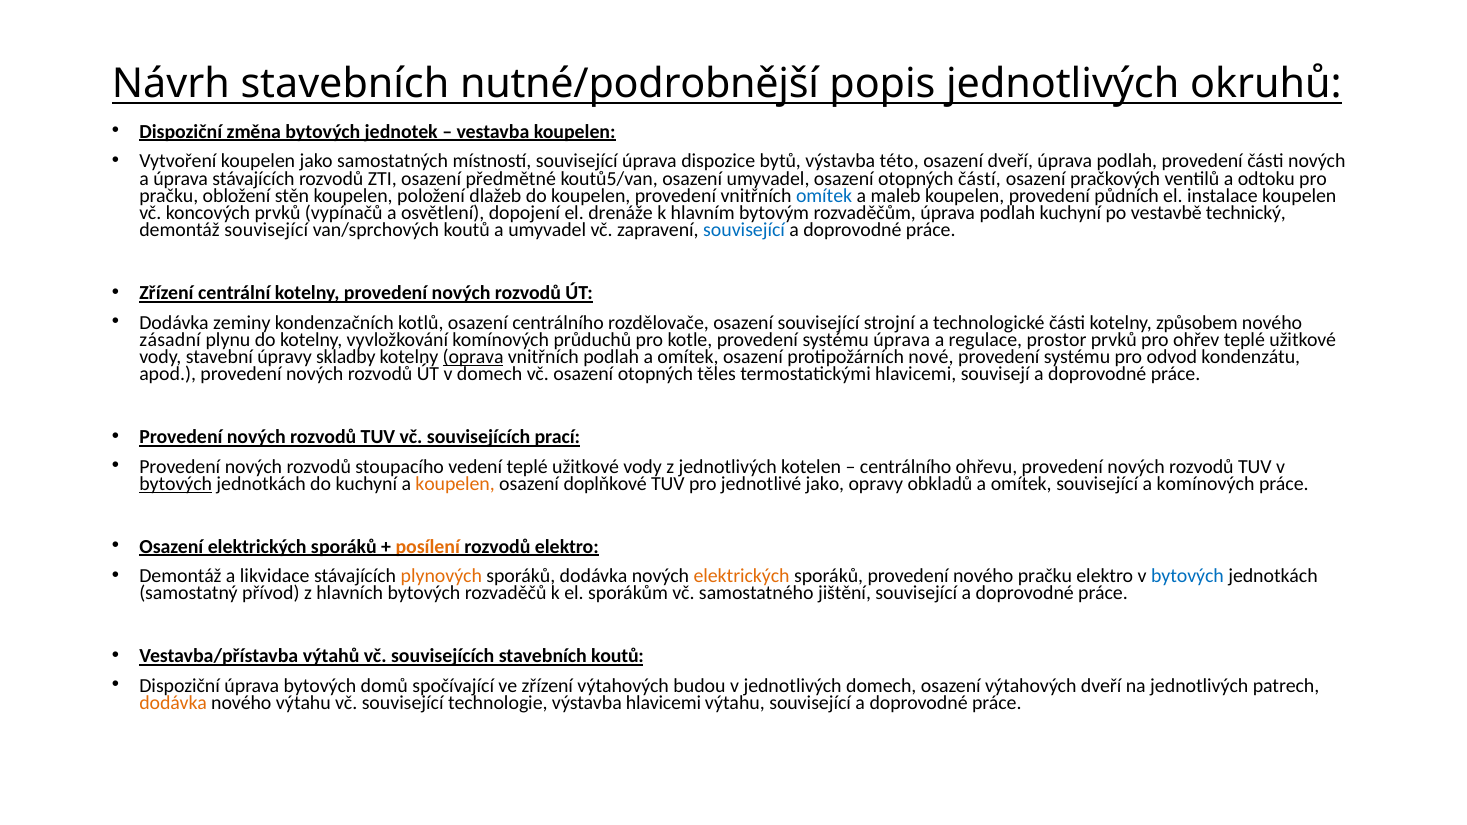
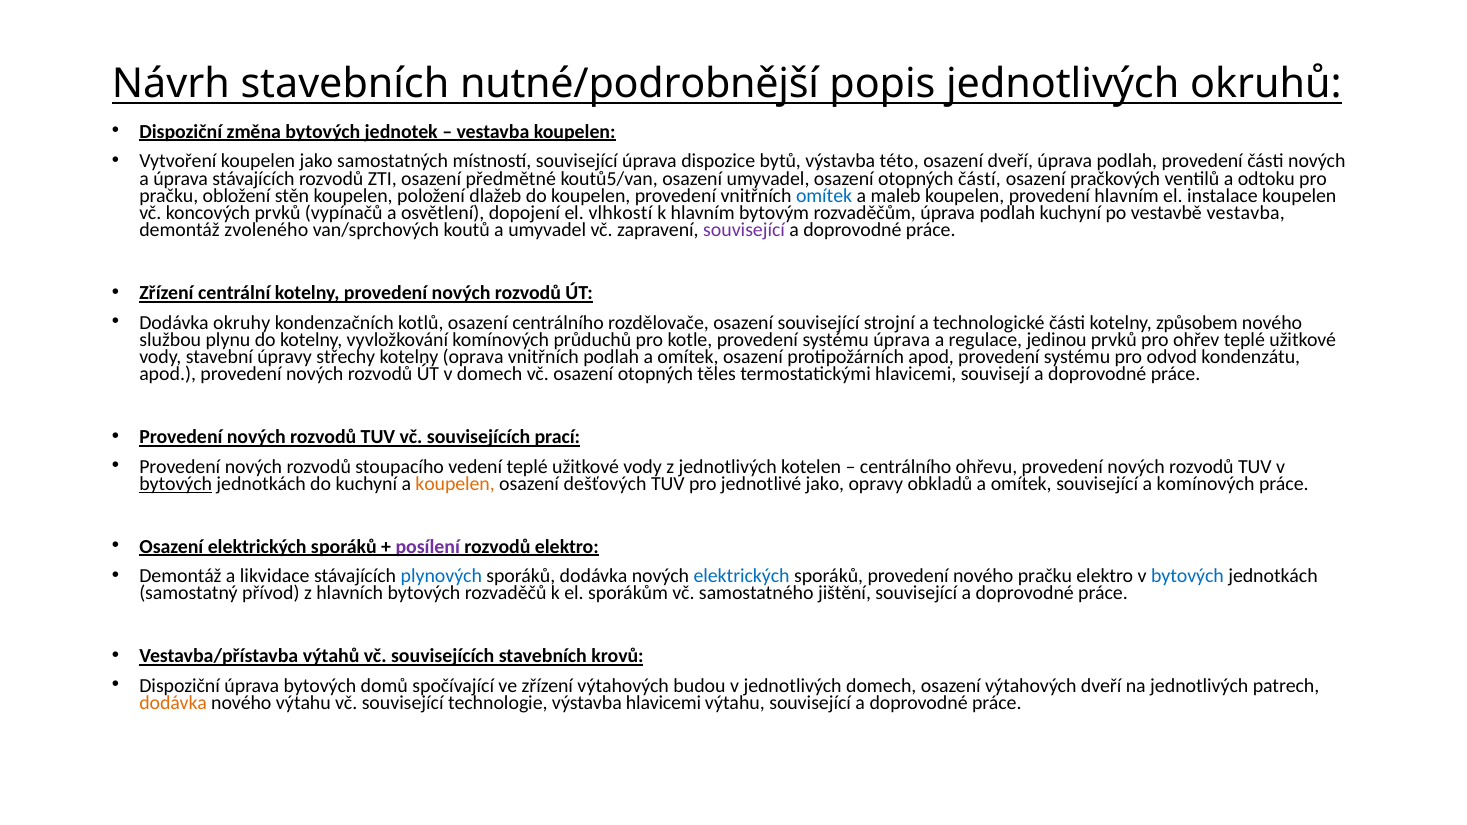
provedení půdních: půdních -> hlavním (1127, 196)
drenáže: drenáže -> vlhkostí (620, 213)
vestavbě technický: technický -> vestavba (1246, 213)
demontáž související: související -> zvoleného (266, 230)
související colour: blue -> purple (744, 230)
zeminy: zeminy -> okruhy (242, 323)
zásadní: zásadní -> službou (170, 340)
prostor: prostor -> jedinou (1057, 340)
skladby: skladby -> střechy (346, 357)
oprava underline: present -> none (473, 357)
protipožárních nové: nové -> apod (931, 357)
doplňkové: doplňkové -> dešťových (605, 484)
posílení colour: orange -> purple (428, 547)
plynových colour: orange -> blue (441, 576)
elektrických colour: orange -> blue (742, 576)
stavebních koutů: koutů -> krovů (617, 657)
